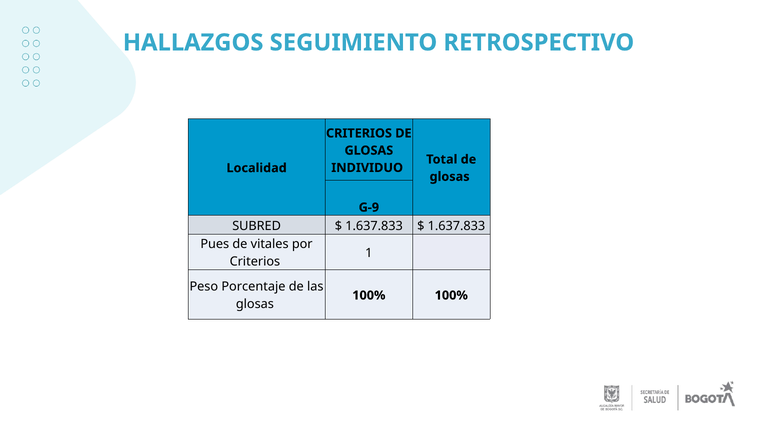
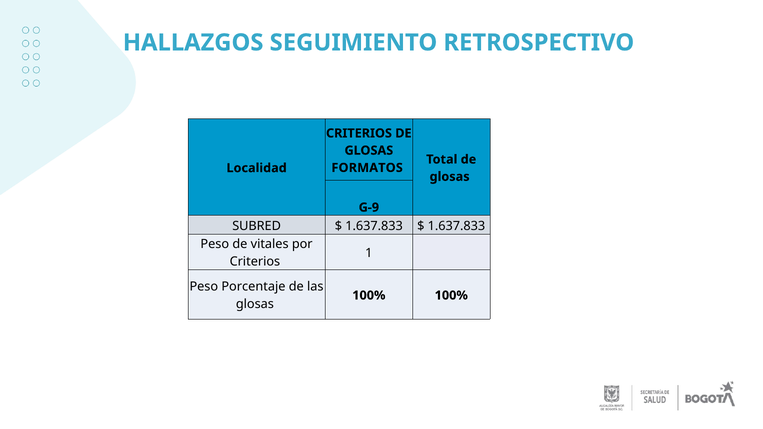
INDIVIDUO: INDIVIDUO -> FORMATOS (367, 168)
Pues: Pues -> Peso (215, 244)
